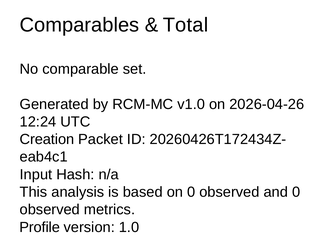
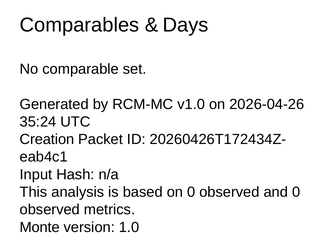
Total: Total -> Days (186, 25)
12:24: 12:24 -> 35:24 (38, 122)
Profile: Profile -> Monte (40, 227)
